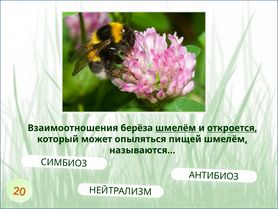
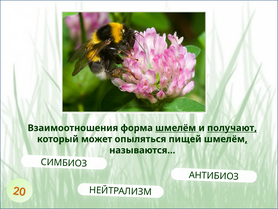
берёза: берёза -> форма (137, 128)
откроется: откроется -> получают (232, 128)
